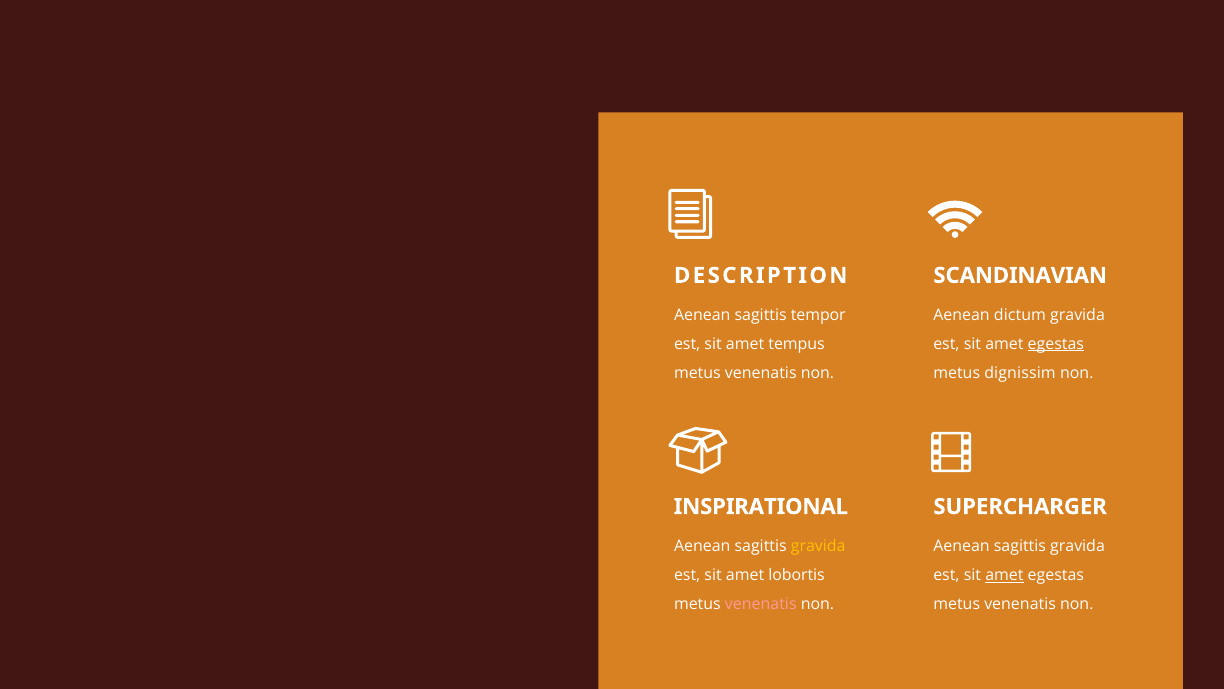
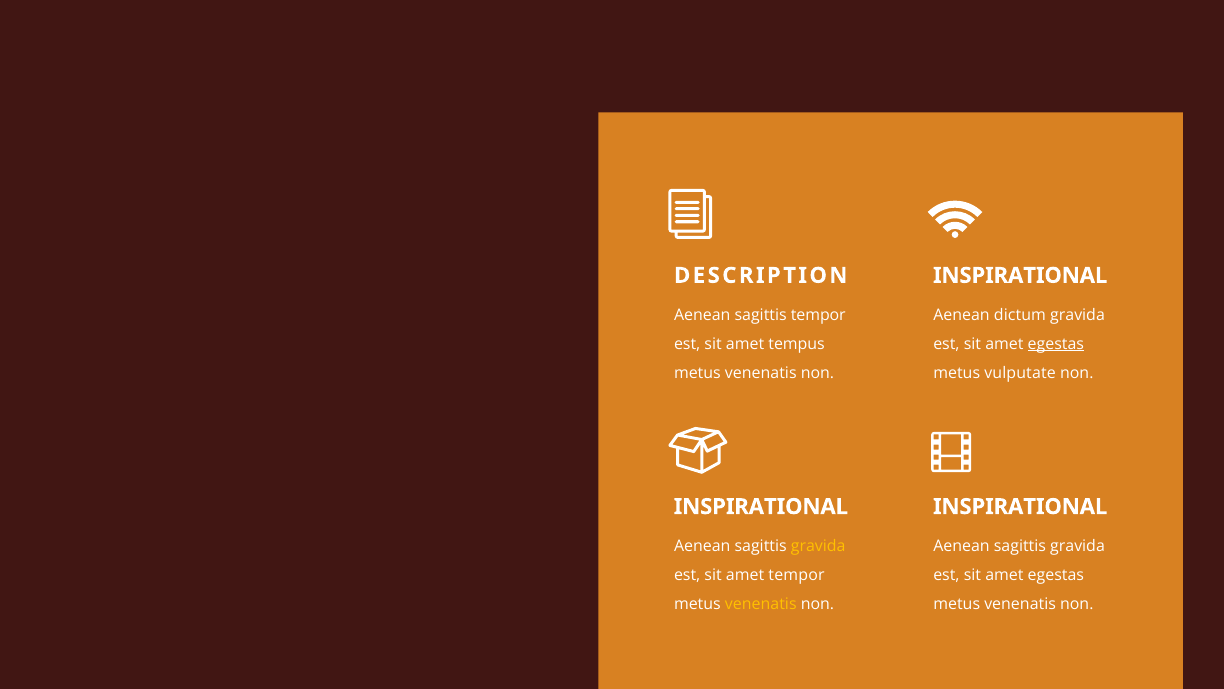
SCANDINAVIAN: SCANDINAVIAN -> INSPIRATIONAL (1020, 275)
dignissim: dignissim -> vulputate (1020, 373)
SUPERCHARGER: SUPERCHARGER -> INSPIRATIONAL (1020, 506)
amet lobortis: lobortis -> tempor (797, 575)
amet underline: present -> none (1004, 575)
venenatis colour: pink -> yellow (761, 604)
